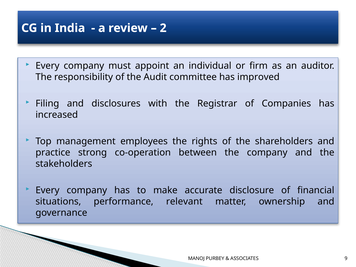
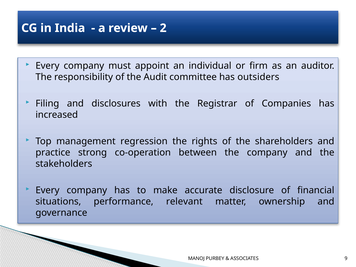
improved: improved -> outsiders (258, 77)
employees: employees -> regression (144, 141)
